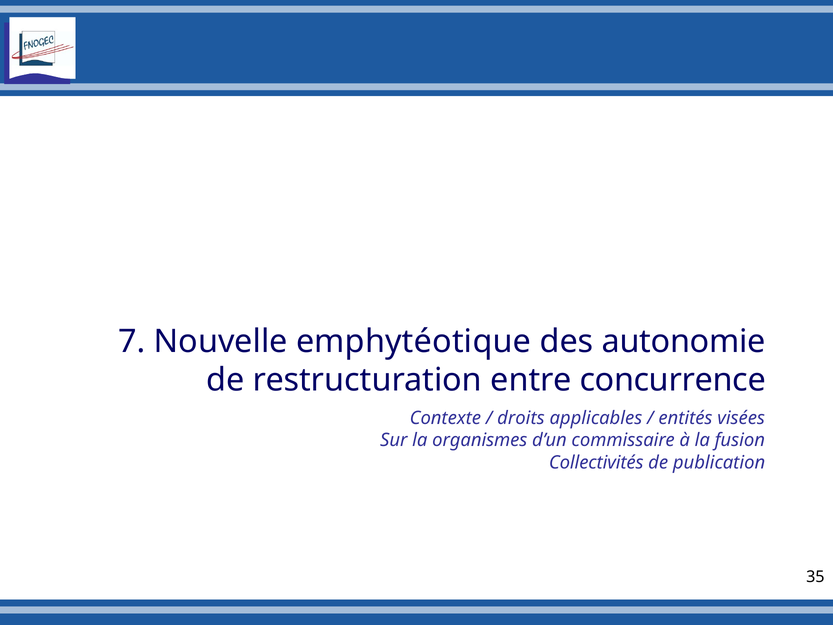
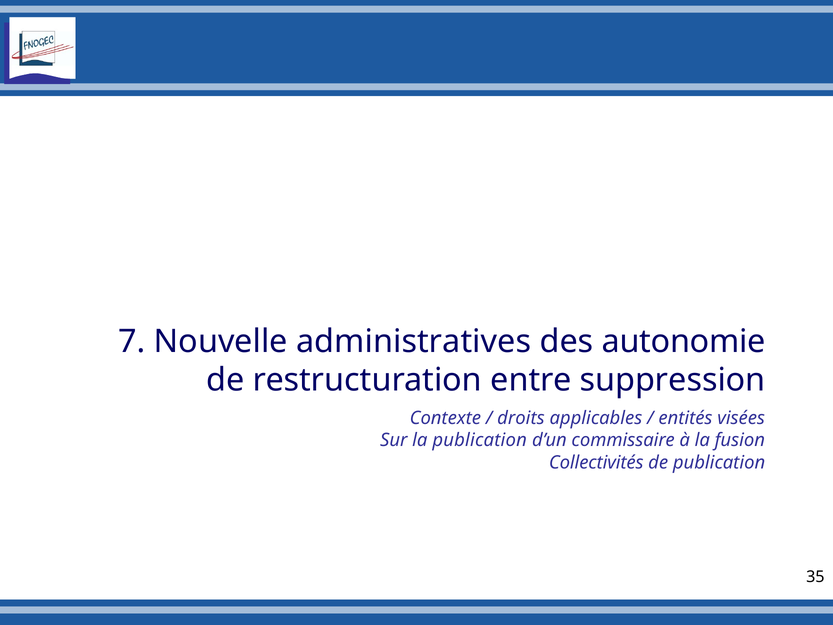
emphytéotique: emphytéotique -> administratives (414, 341)
concurrence: concurrence -> suppression (673, 380)
la organismes: organismes -> publication (480, 440)
